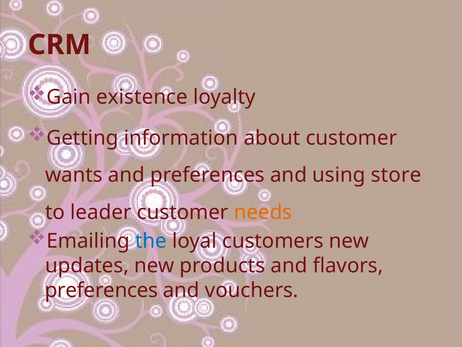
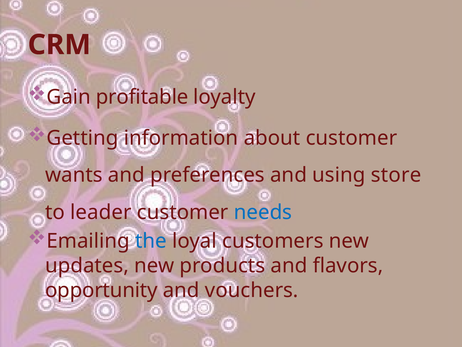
existence: existence -> profitable (142, 97)
needs colour: orange -> blue (263, 212)
preferences: preferences -> opportunity (101, 290)
